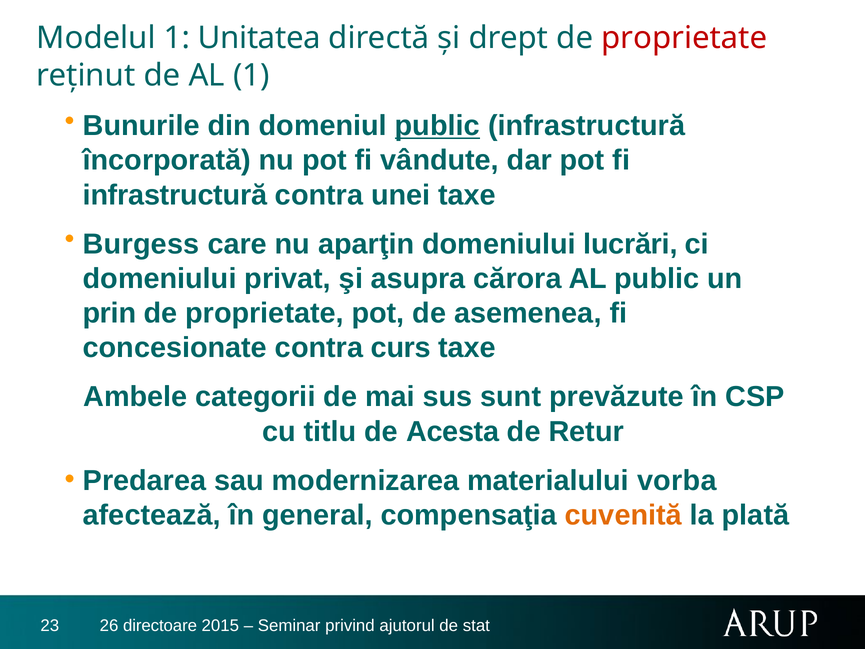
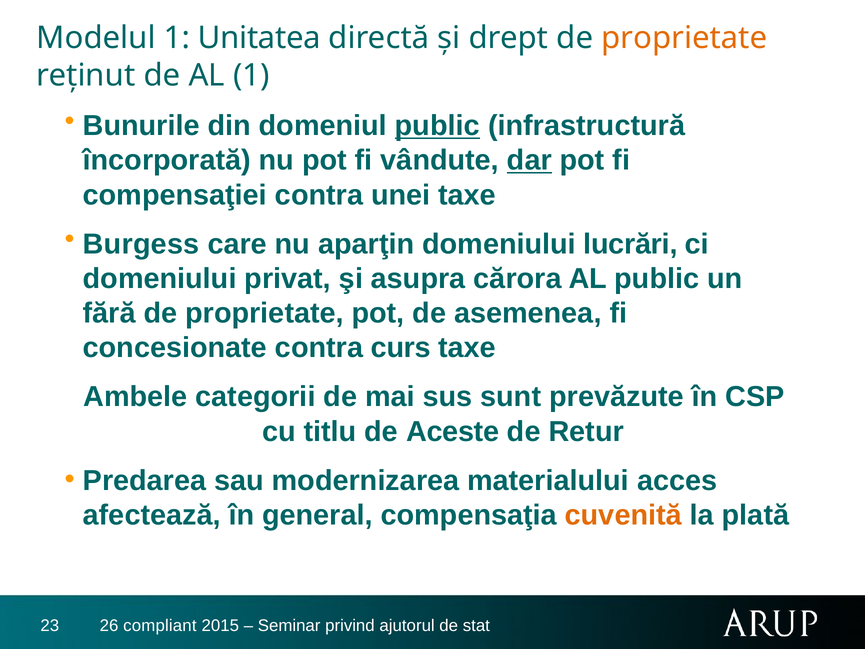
proprietate colour: red -> orange (684, 38)
dar underline: none -> present (529, 160)
infrastructură: infrastructură -> compensaţiei (175, 195)
prin: prin -> fără (109, 313)
Acesta: Acesta -> Aceste (453, 431)
vorba: vorba -> acces (677, 480)
directoare: directoare -> compliant (160, 626)
